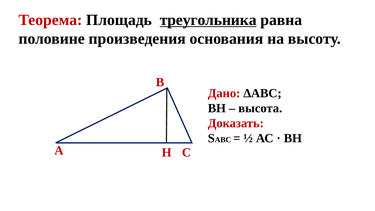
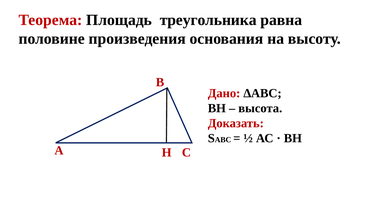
треугольника underline: present -> none (208, 20)
